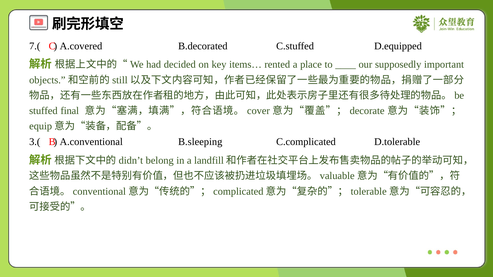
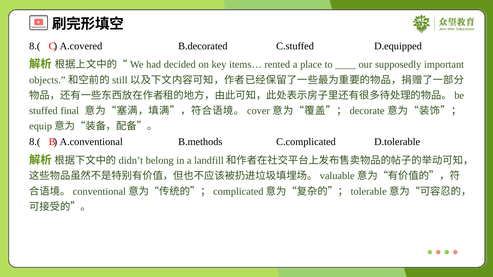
7.(: 7.( -> 8.( (35, 46)
3.(: 3.( -> 8.( (35, 142)
B.sleeping: B.sleeping -> B.methods (200, 142)
